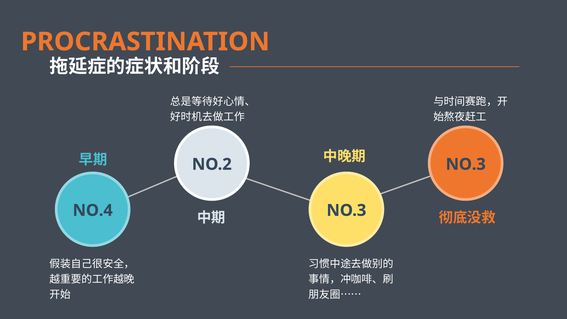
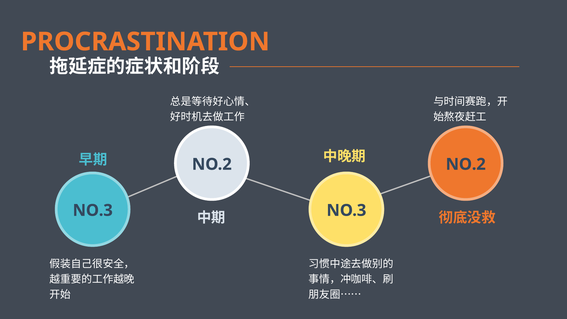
NO.3: NO.3 -> NO.2 (466, 164)
NO.4: NO.4 -> NO.3 (93, 210)
